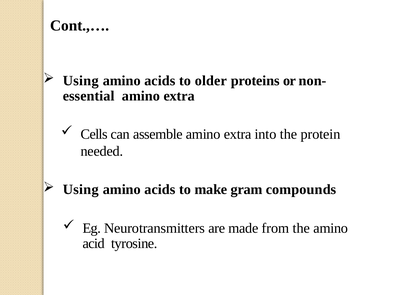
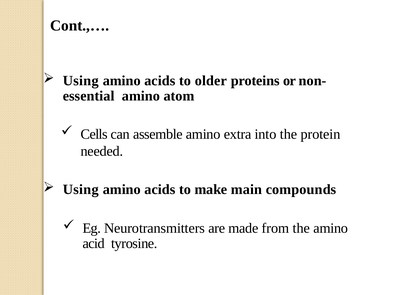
extra: extra -> atom (179, 96)
gram: gram -> main (246, 189)
